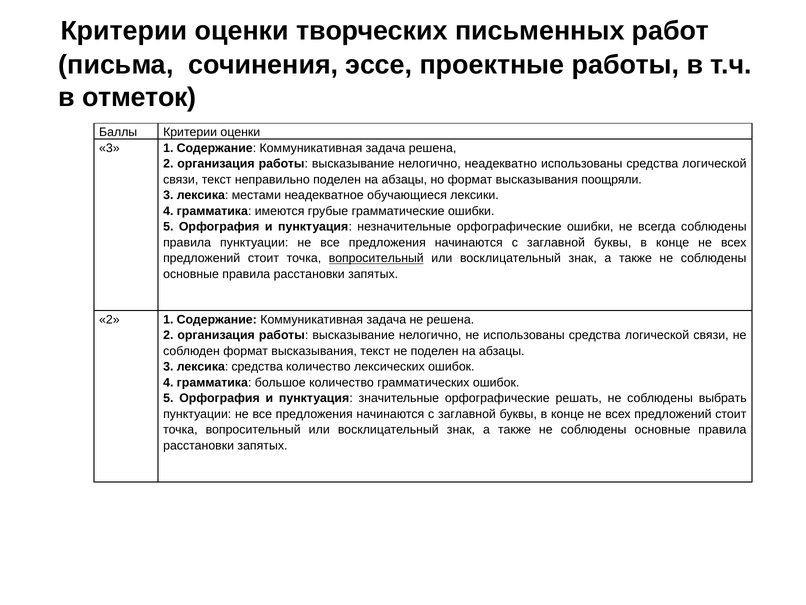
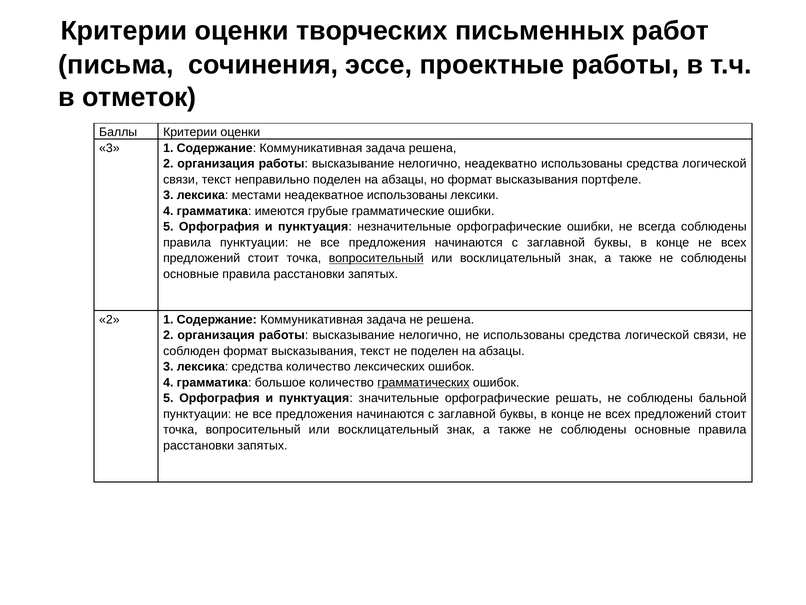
поощряли: поощряли -> портфеле (611, 180)
неадекватное обучающиеся: обучающиеся -> использованы (407, 195)
грамматических underline: none -> present (423, 382)
выбрать: выбрать -> бальной (723, 398)
